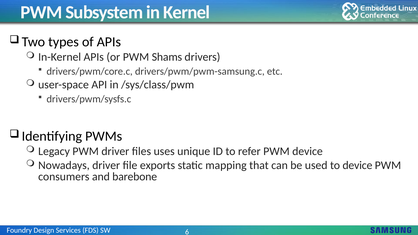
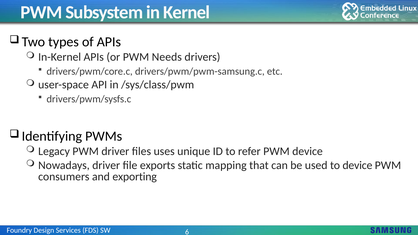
Shams: Shams -> Needs (167, 57)
barebone: barebone -> exporting (135, 177)
